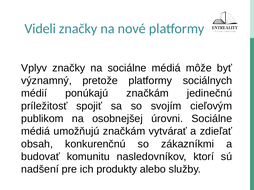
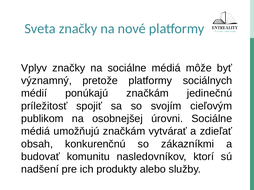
Videli: Videli -> Sveta (40, 29)
